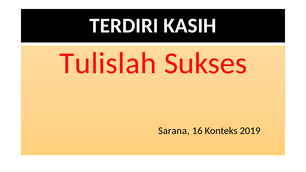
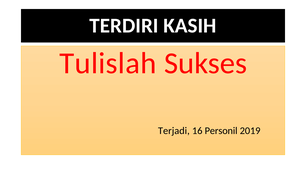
Sarana: Sarana -> Terjadi (174, 131)
Konteks: Konteks -> Personil (221, 131)
